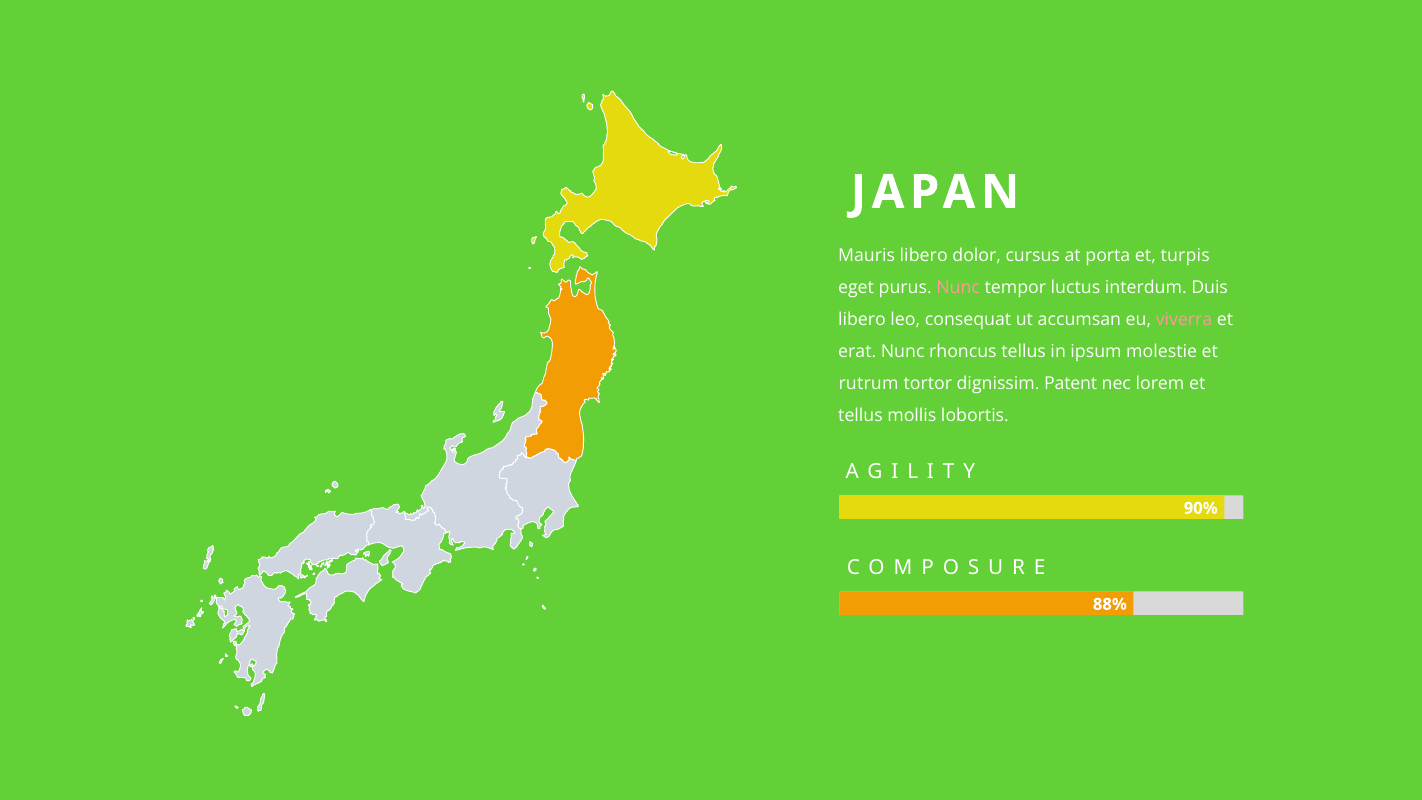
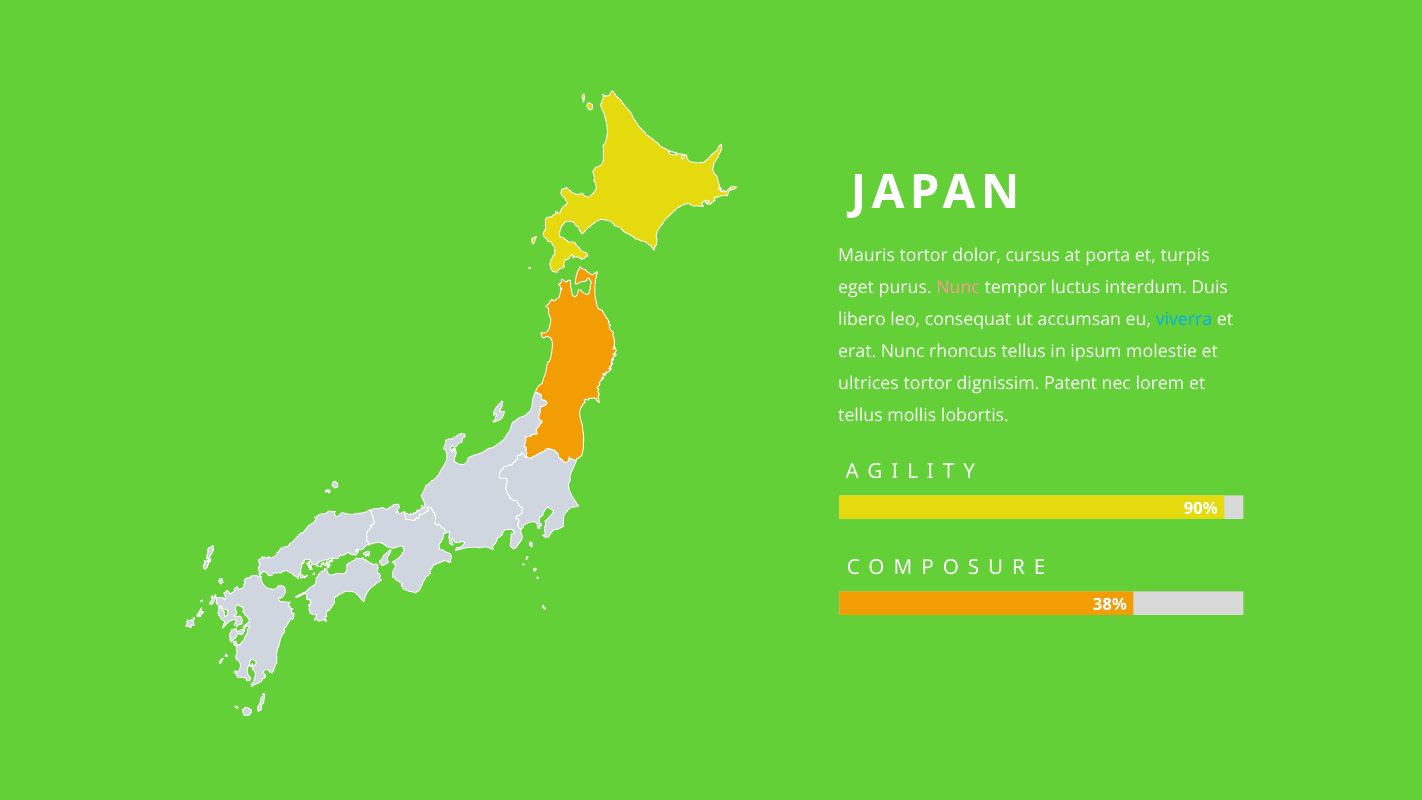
Mauris libero: libero -> tortor (924, 256)
viverra colour: pink -> light blue (1184, 320)
rutrum: rutrum -> ultrices (869, 384)
88%: 88% -> 38% (1110, 604)
